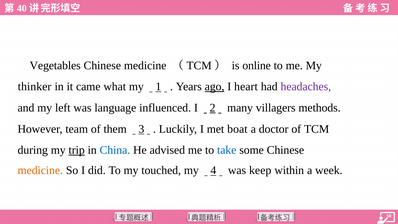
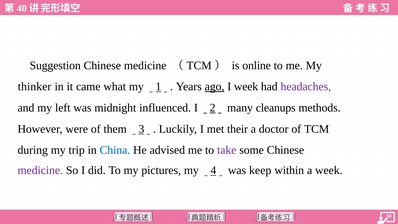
Vegetables: Vegetables -> Suggestion (55, 65)
I heart: heart -> week (246, 87)
language: language -> midnight (115, 108)
villagers: villagers -> cleanups (276, 108)
team: team -> were (77, 129)
boat: boat -> their (238, 129)
trip underline: present -> none (77, 150)
take colour: blue -> purple (227, 150)
medicine colour: orange -> purple (40, 170)
touched: touched -> pictures (161, 170)
